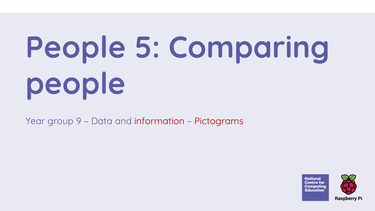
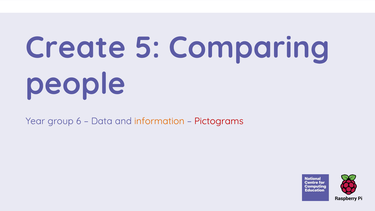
People: People -> Create (76, 48)
9: 9 -> 6 (79, 121)
information colour: red -> orange (159, 121)
